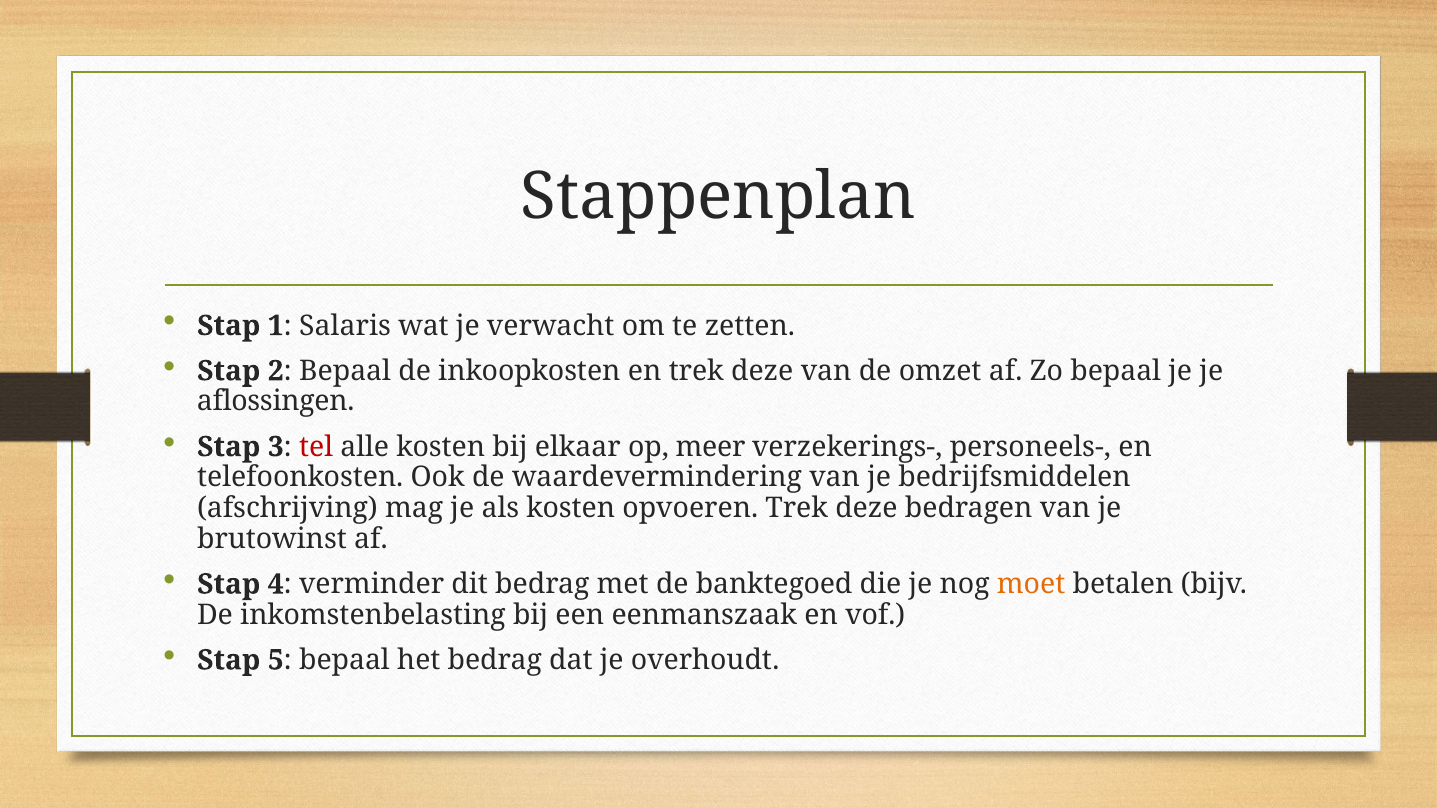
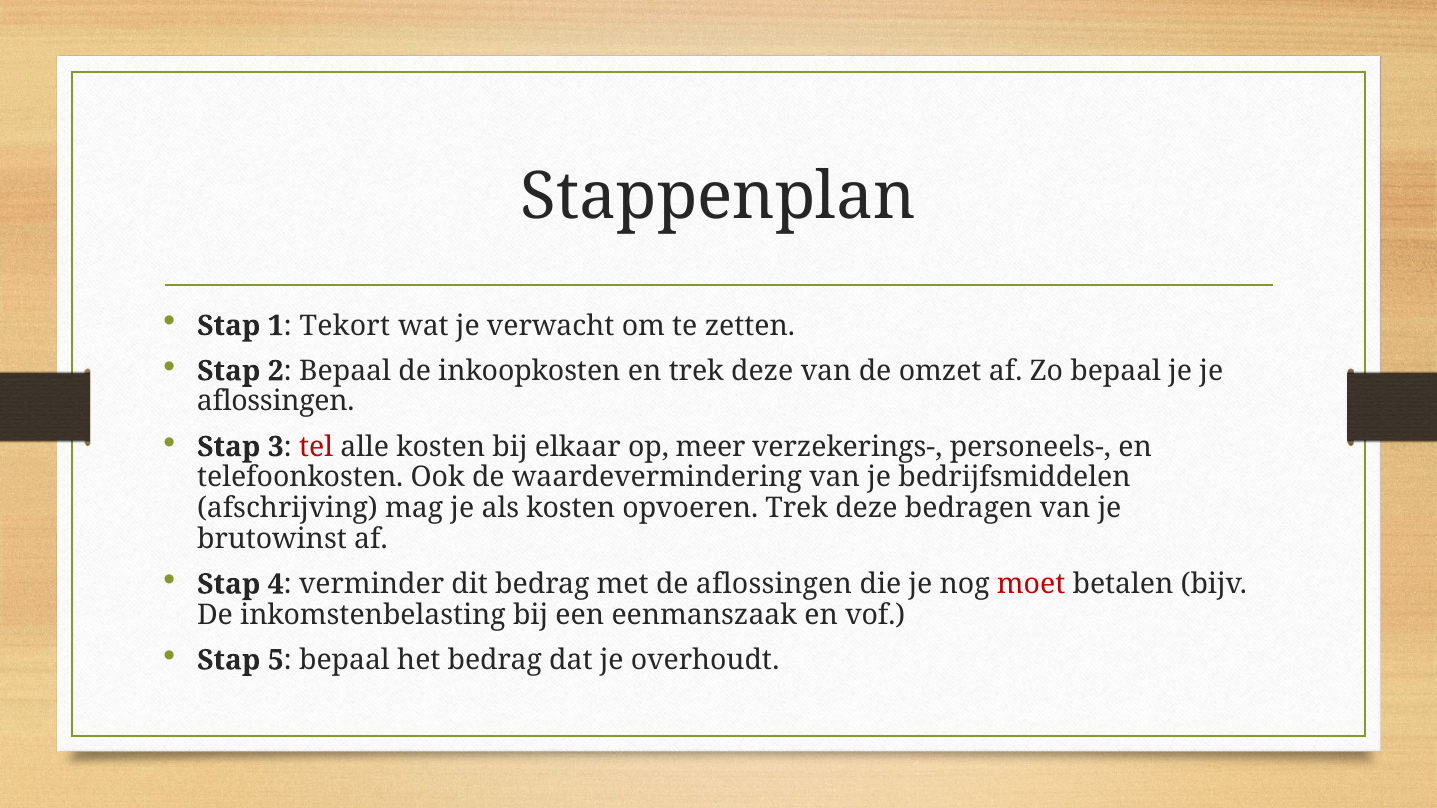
Salaris: Salaris -> Tekort (345, 326)
de banktegoed: banktegoed -> aflossingen (774, 584)
moet colour: orange -> red (1031, 584)
